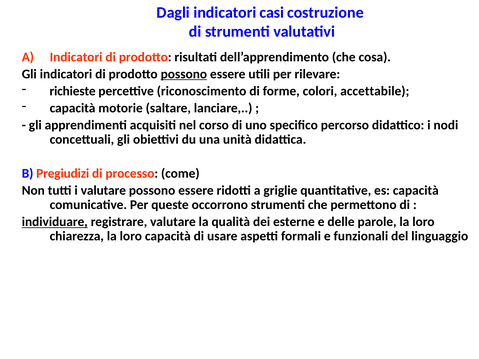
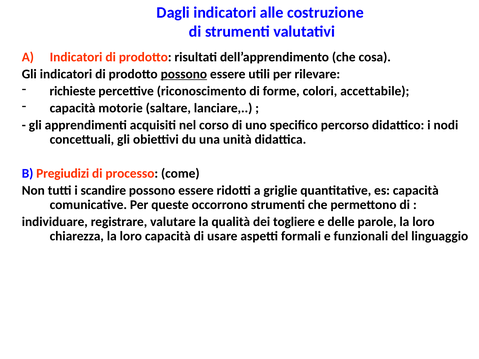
casi: casi -> alle (272, 12)
i valutare: valutare -> scandire (103, 191)
individuare underline: present -> none (55, 222)
esterne: esterne -> togliere (294, 222)
